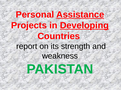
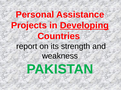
Assistance underline: present -> none (80, 15)
